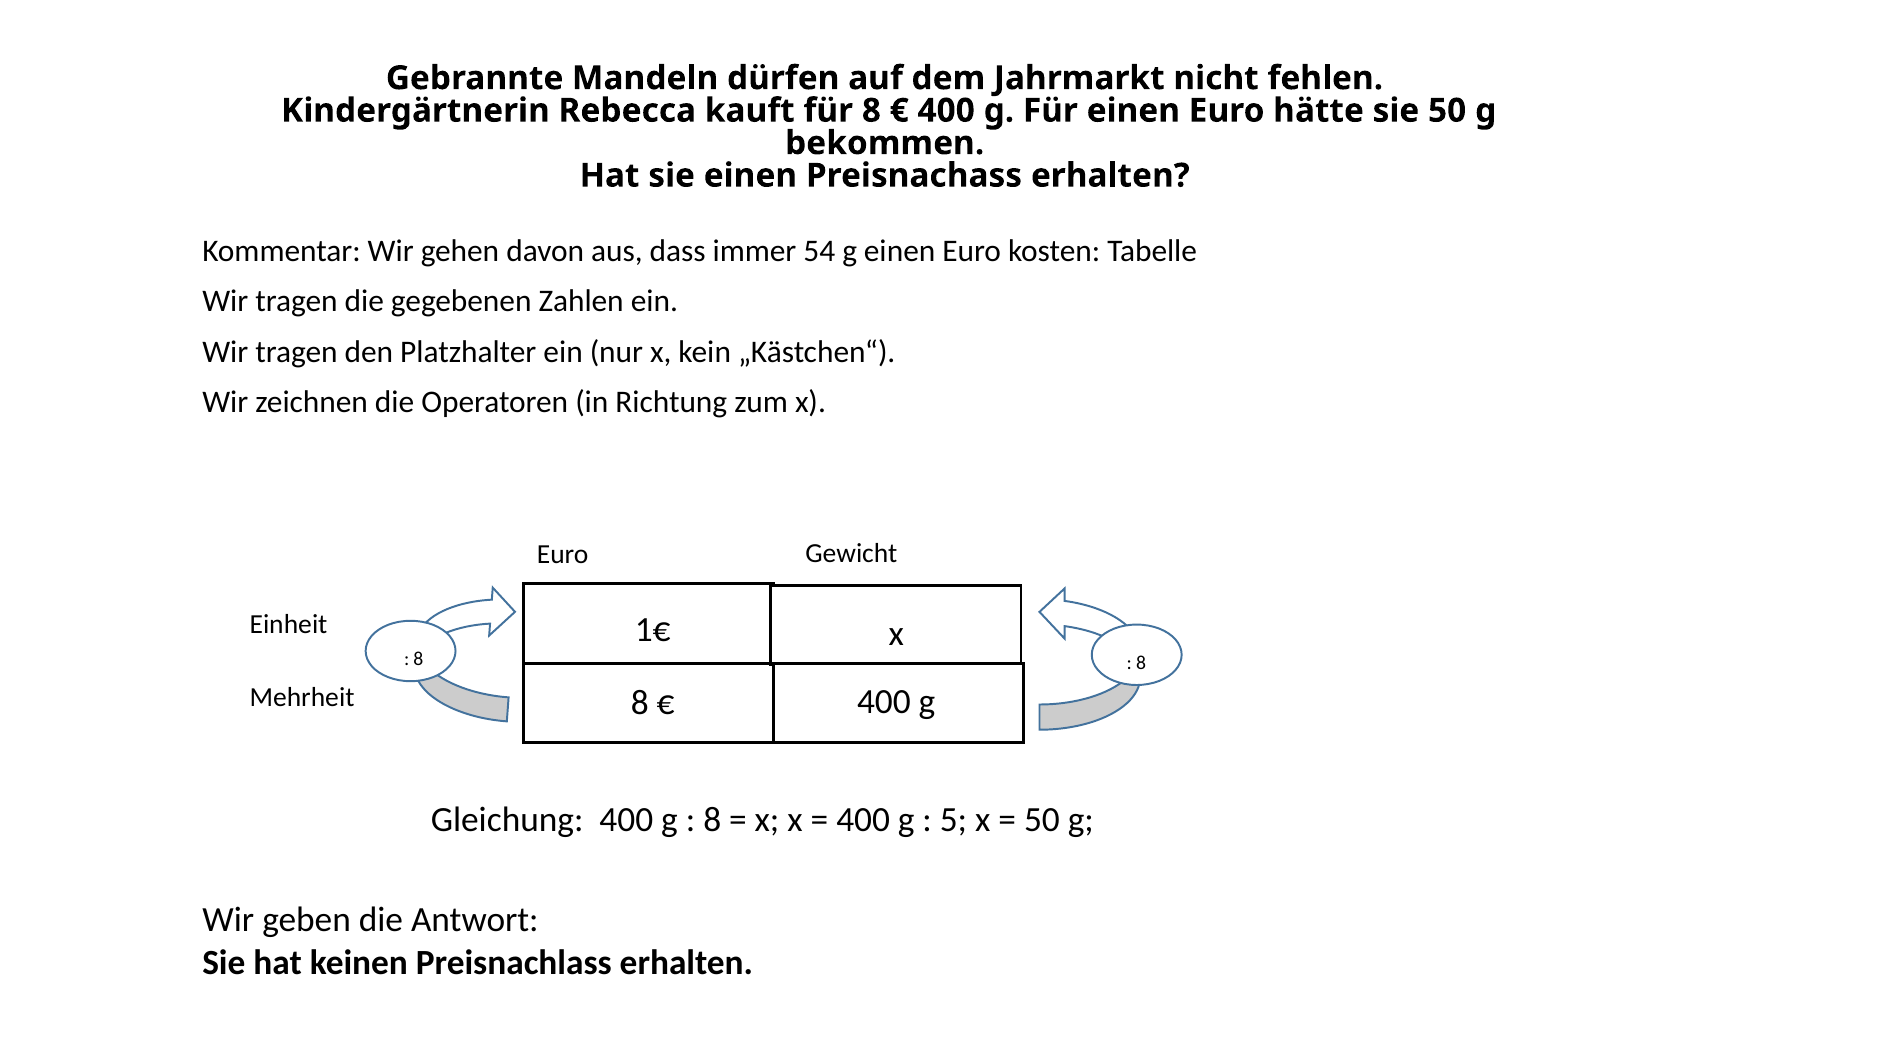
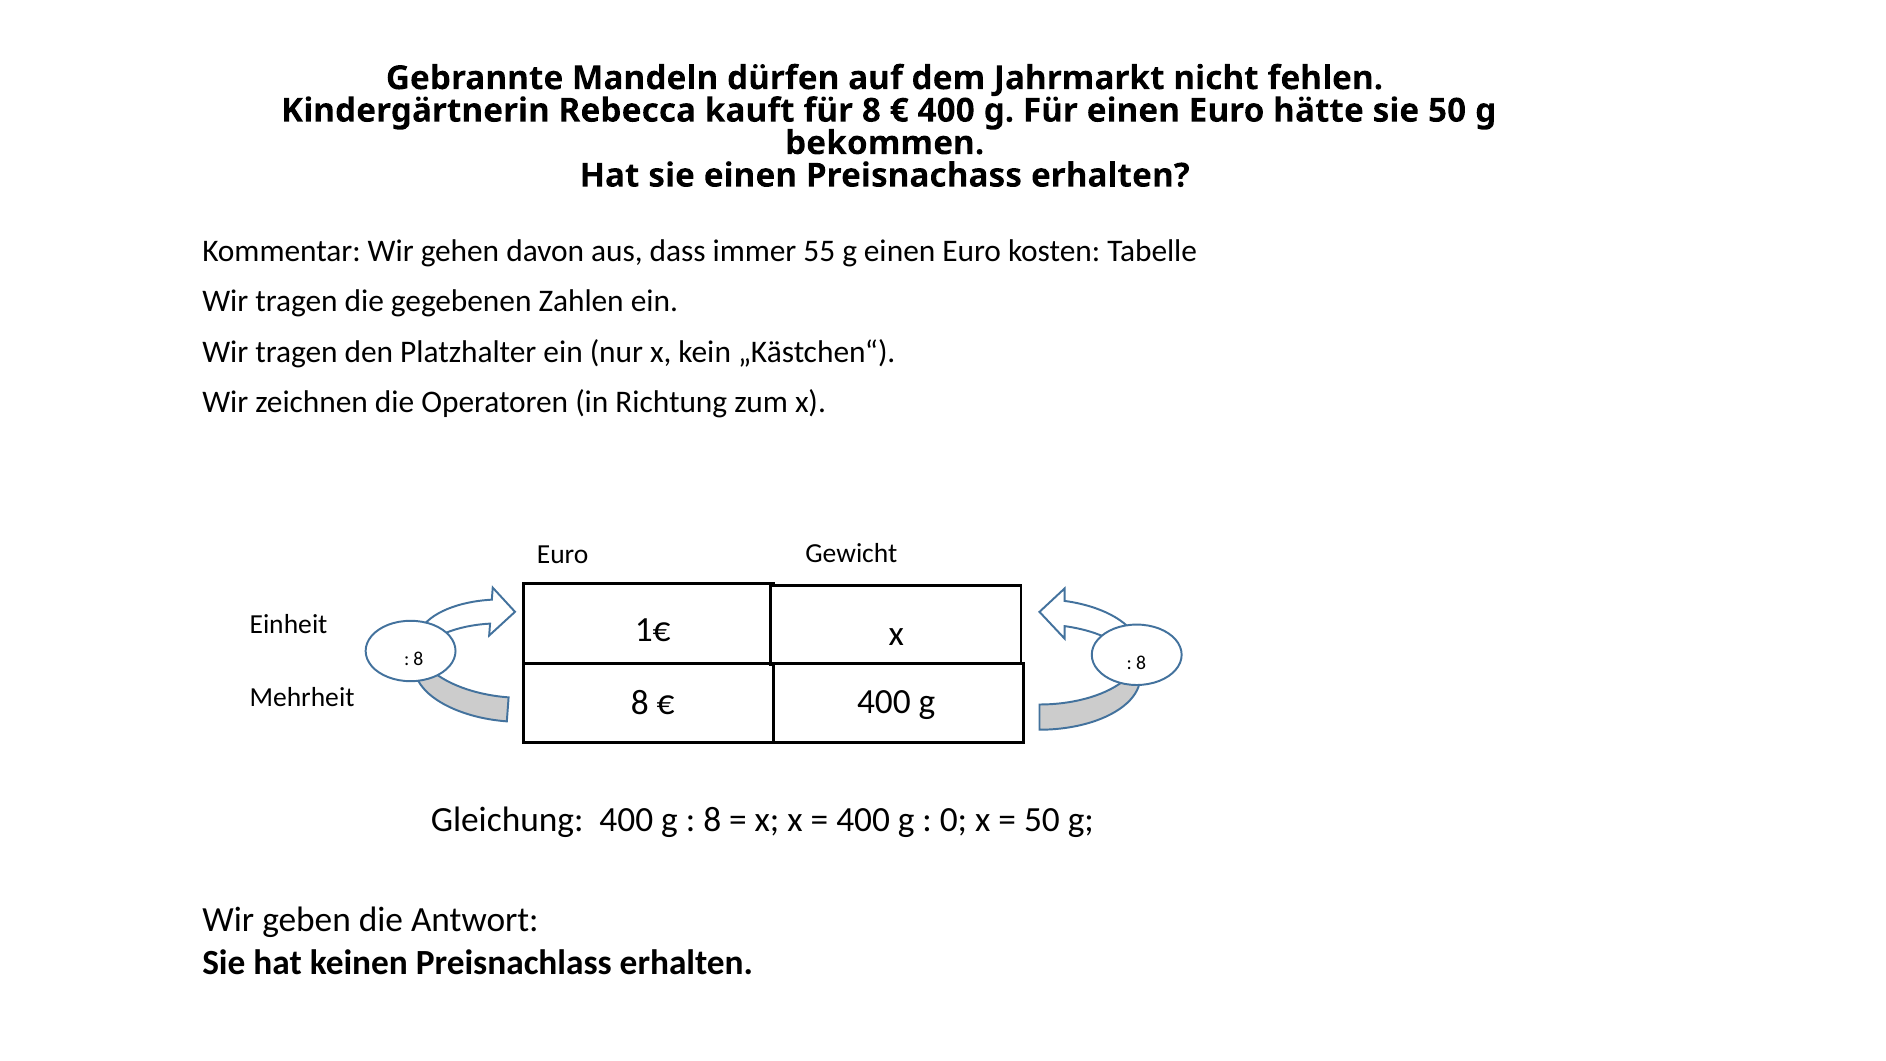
54: 54 -> 55 (819, 251)
5: 5 -> 0 (953, 820)
